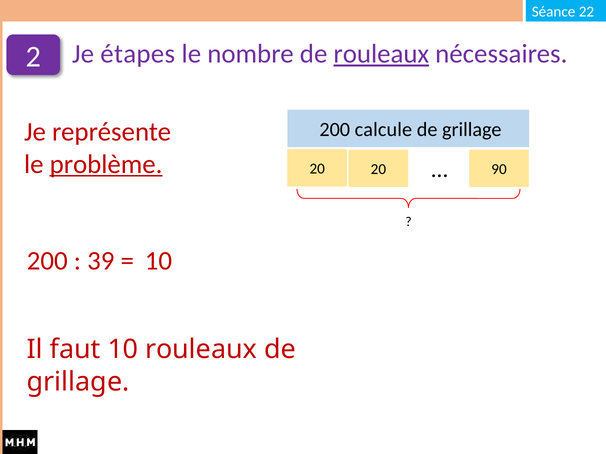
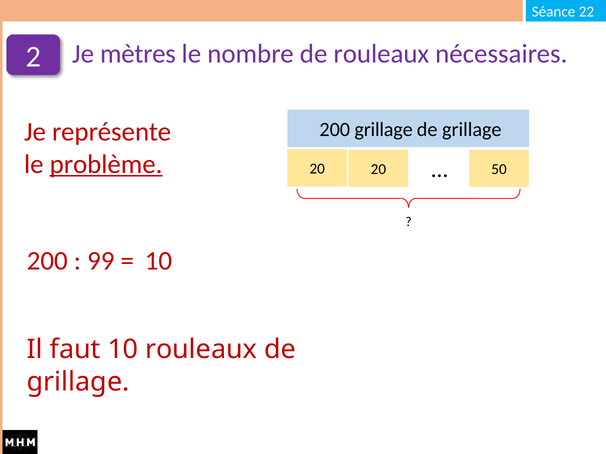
étapes: étapes -> mètres (138, 54)
rouleaux underline: present -> none (381, 54)
200 calcule: calcule -> grillage (384, 130)
90: 90 -> 50 (499, 170)
39: 39 -> 99 (101, 261)
